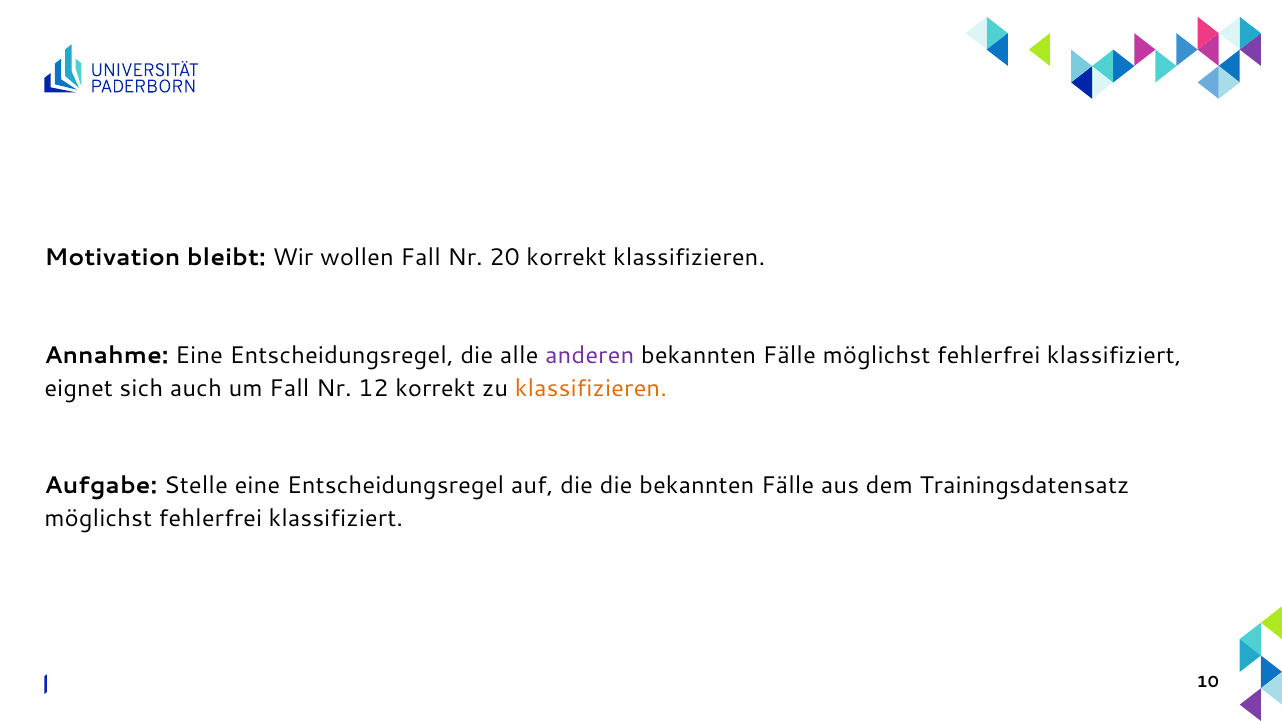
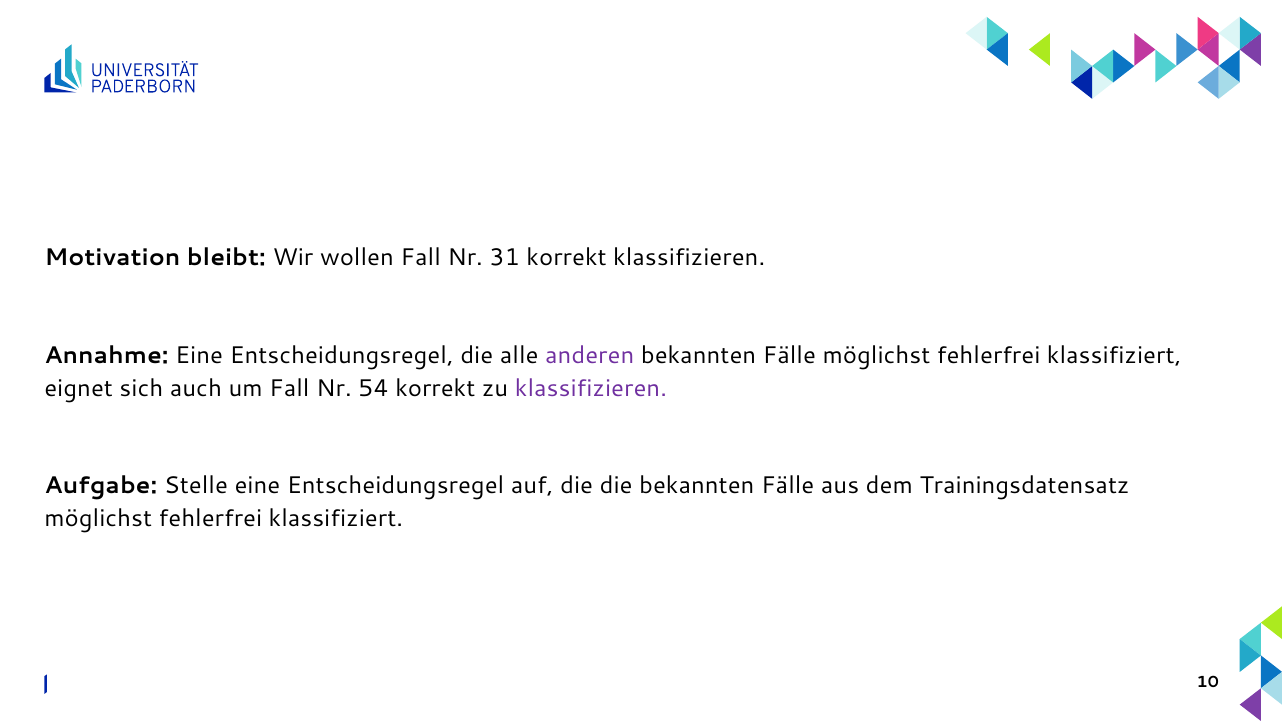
20: 20 -> 31 (505, 258)
12: 12 -> 54 (373, 388)
klassifizieren colour: orange -> purple (591, 388)
